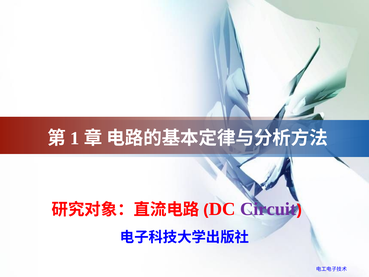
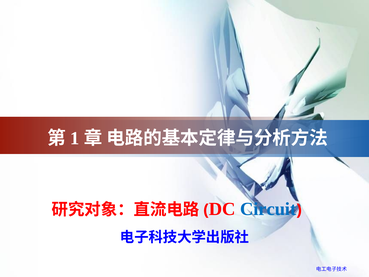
Circuit colour: purple -> blue (268, 209)
